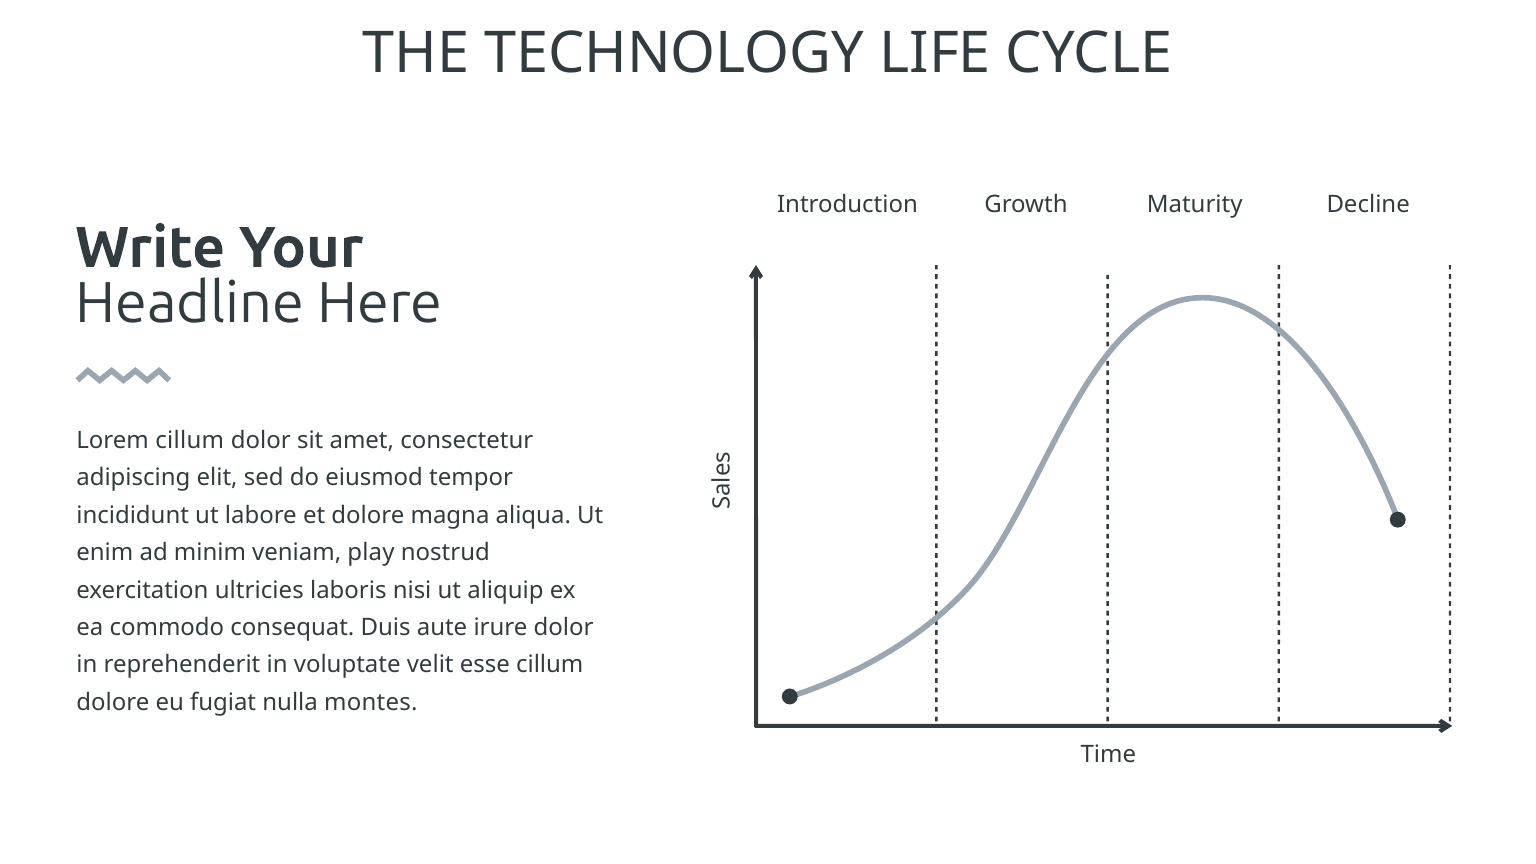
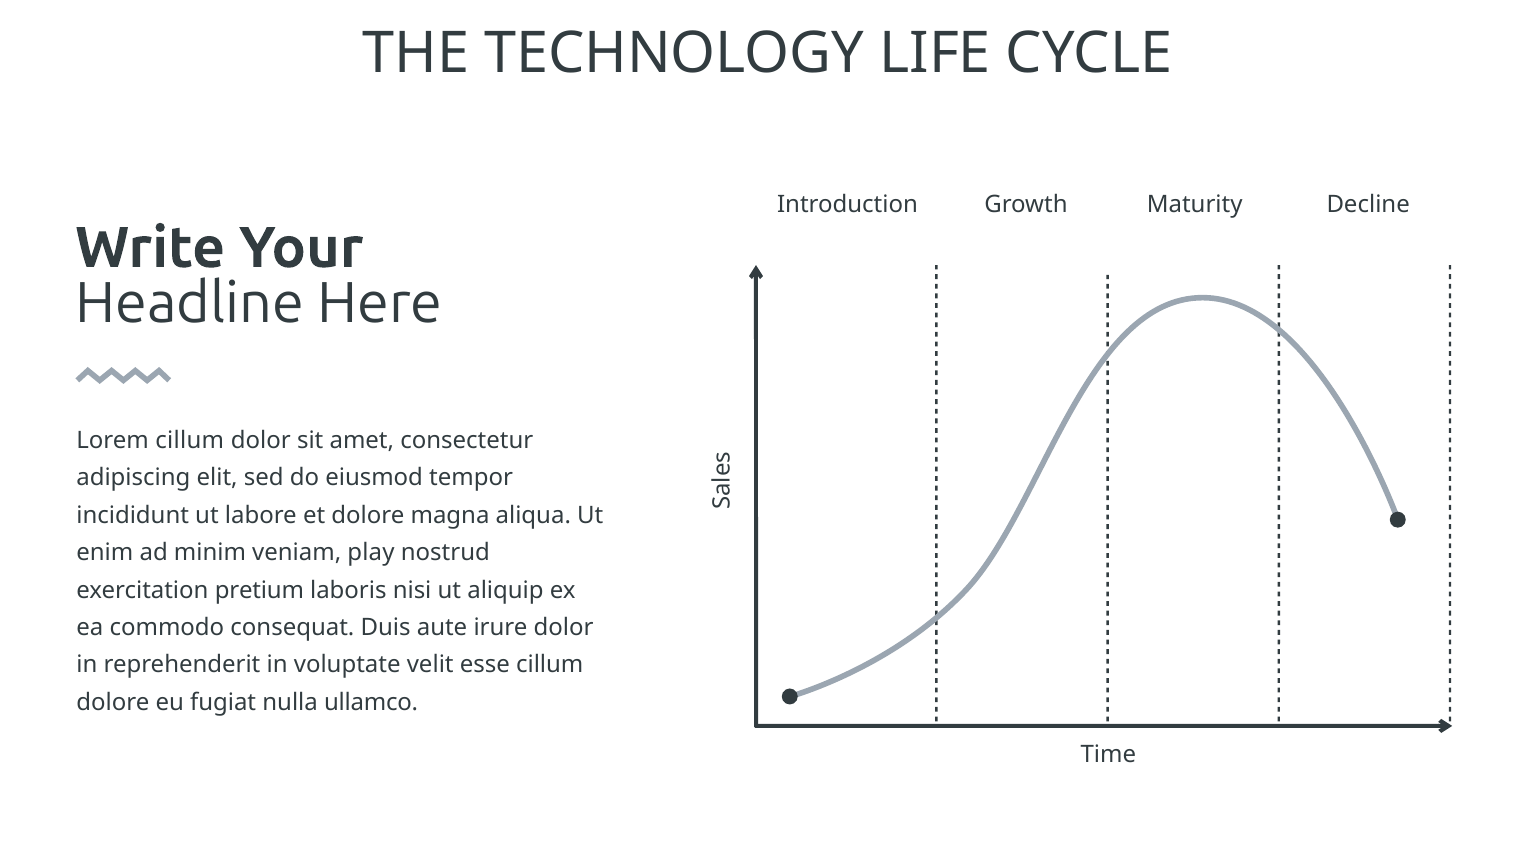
ultricies: ultricies -> pretium (259, 590)
montes: montes -> ullamco (371, 703)
